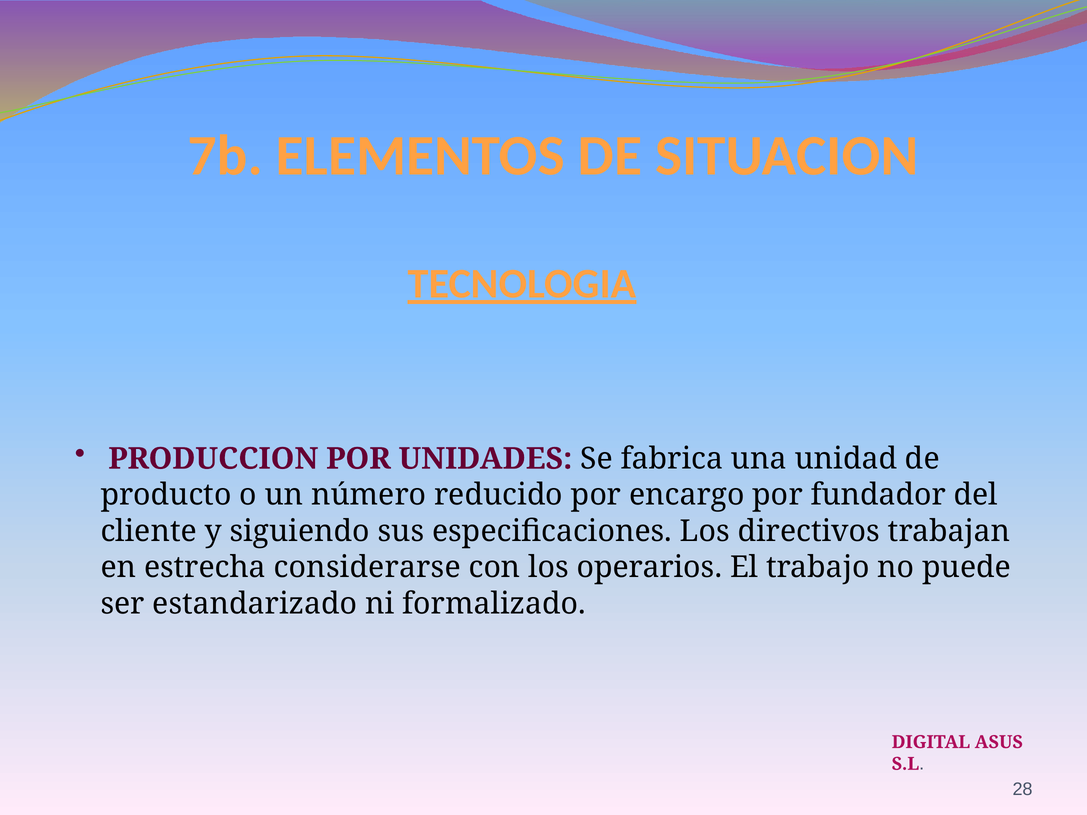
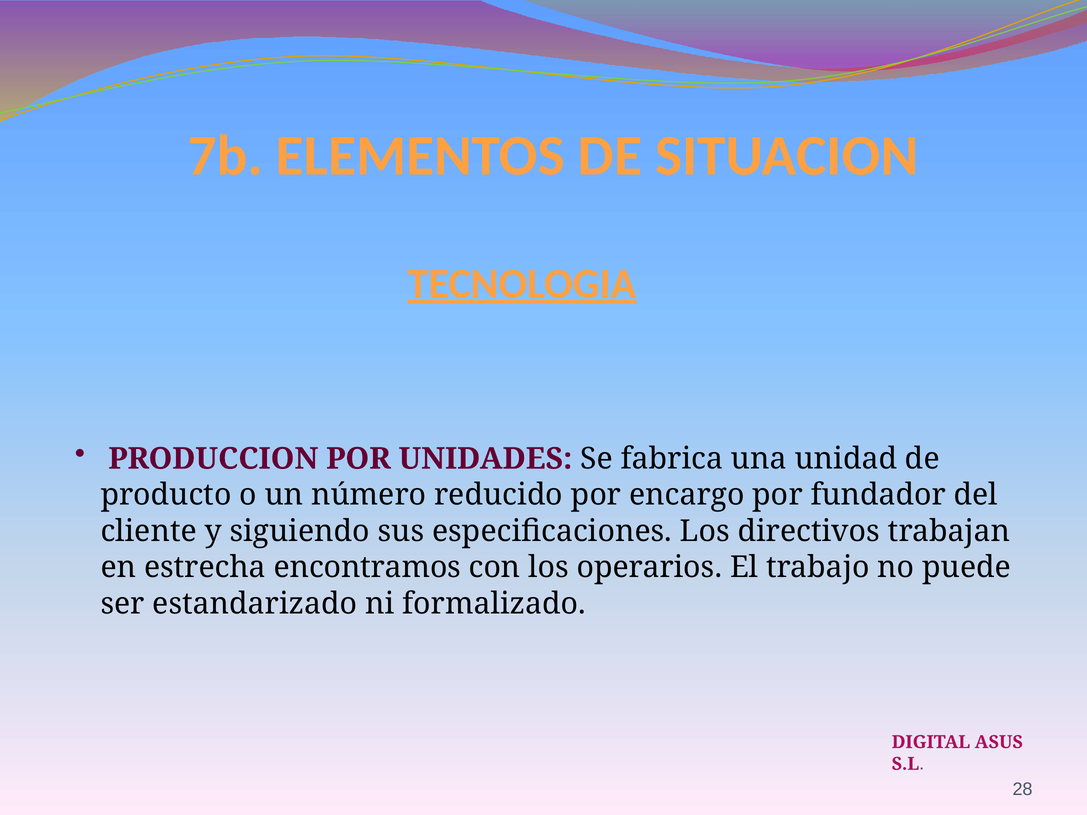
considerarse: considerarse -> encontramos (367, 568)
